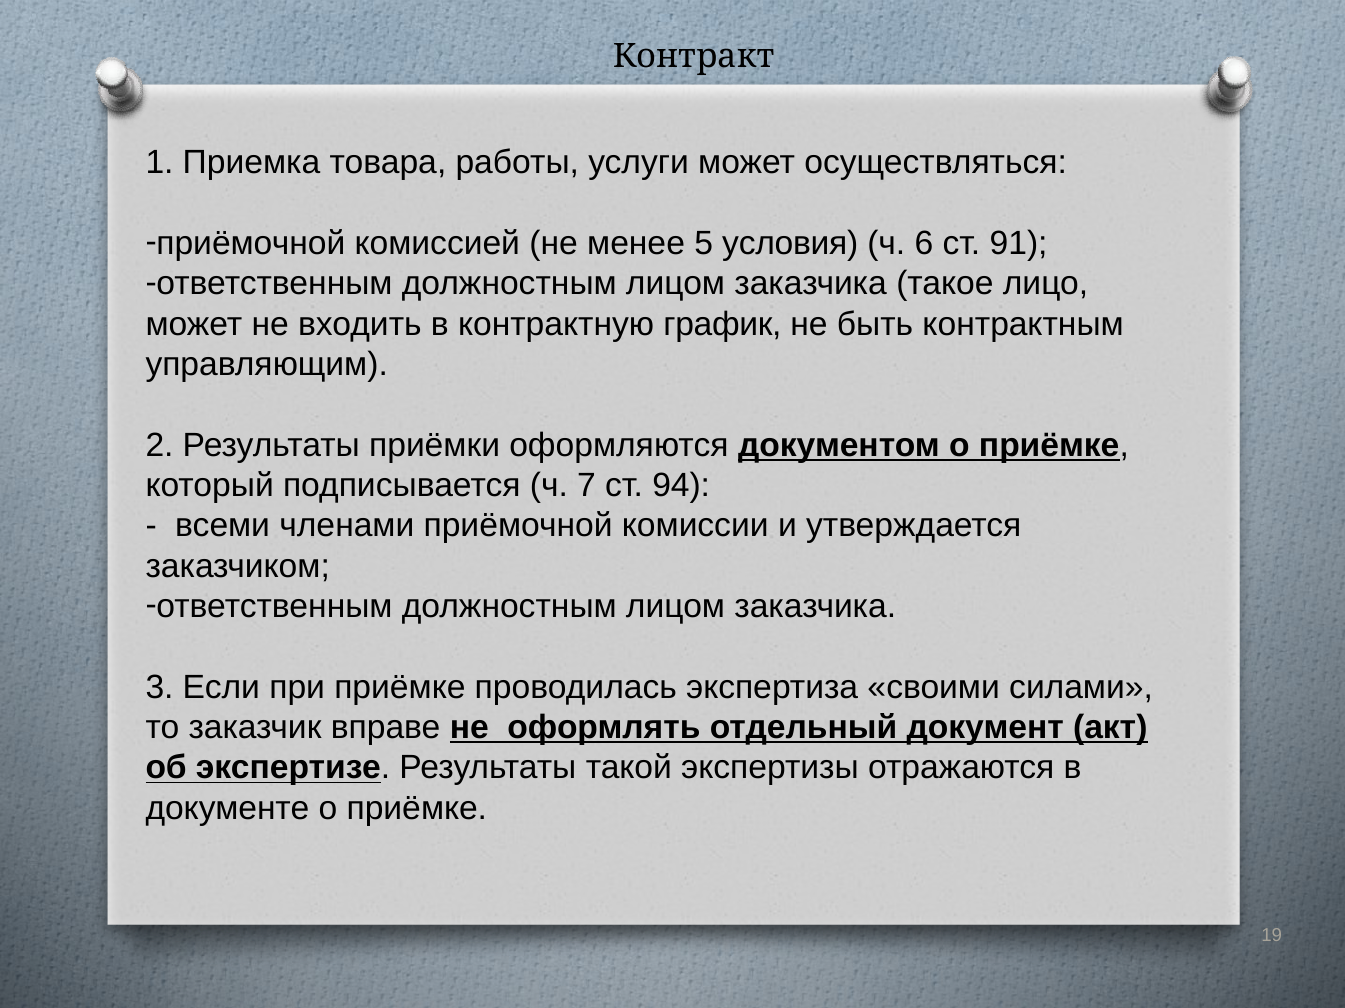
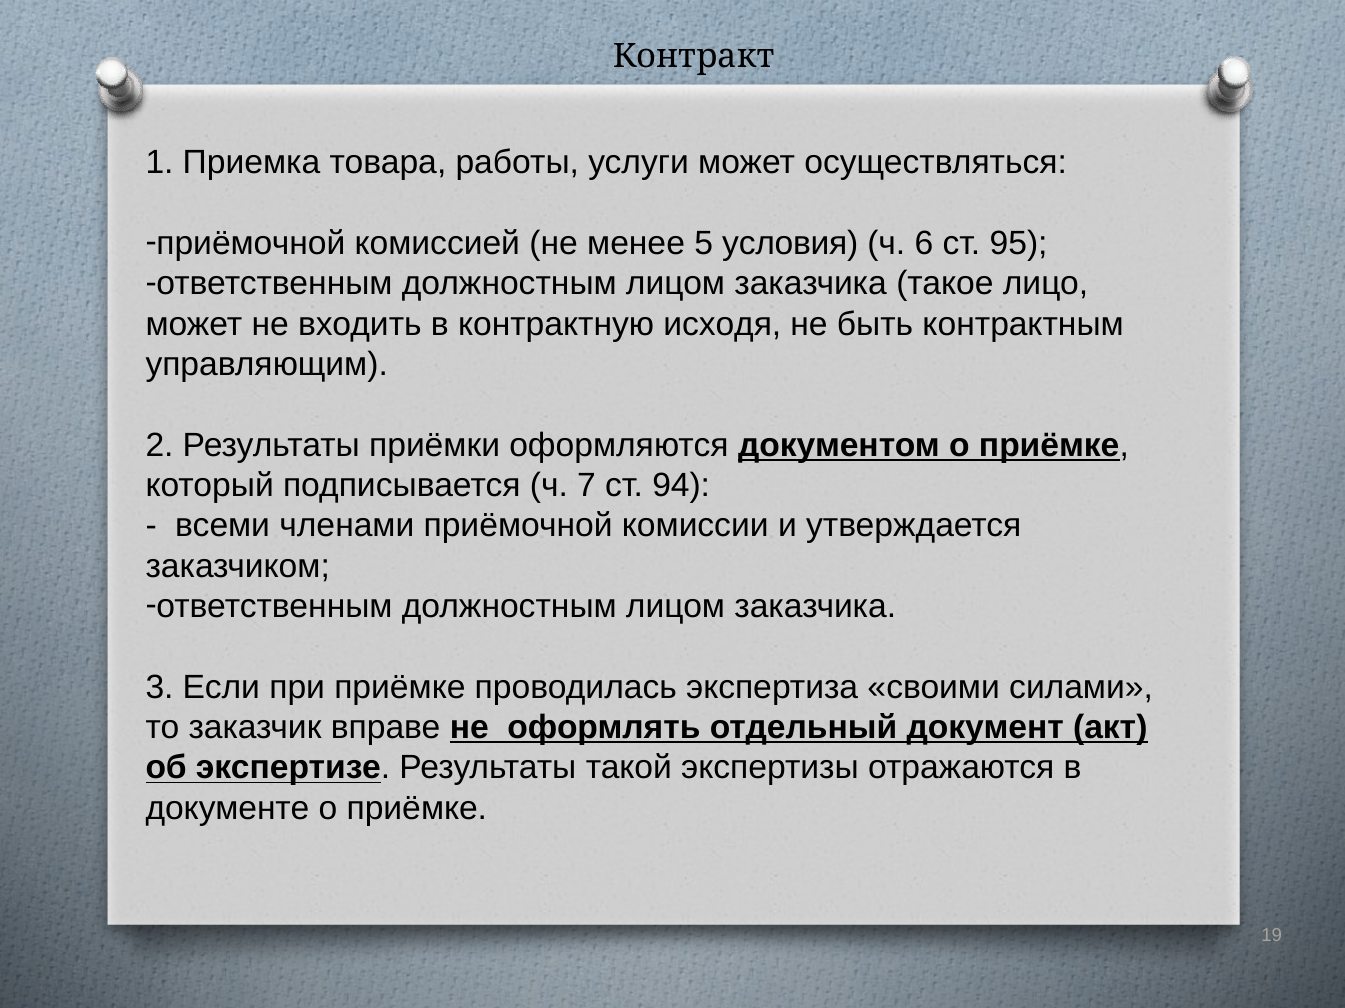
91: 91 -> 95 (1019, 244)
график: график -> исходя (722, 324)
